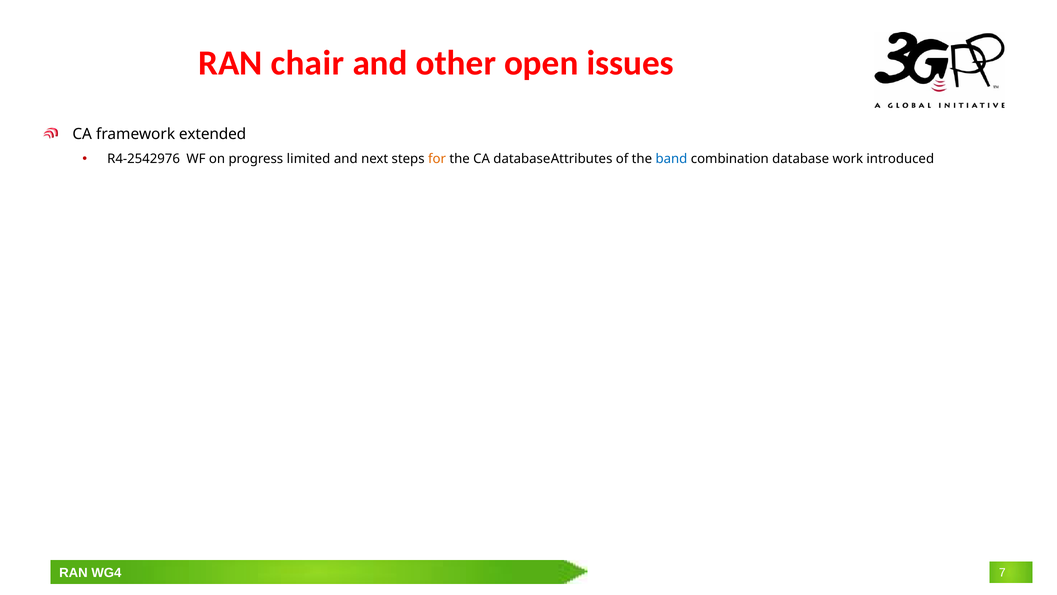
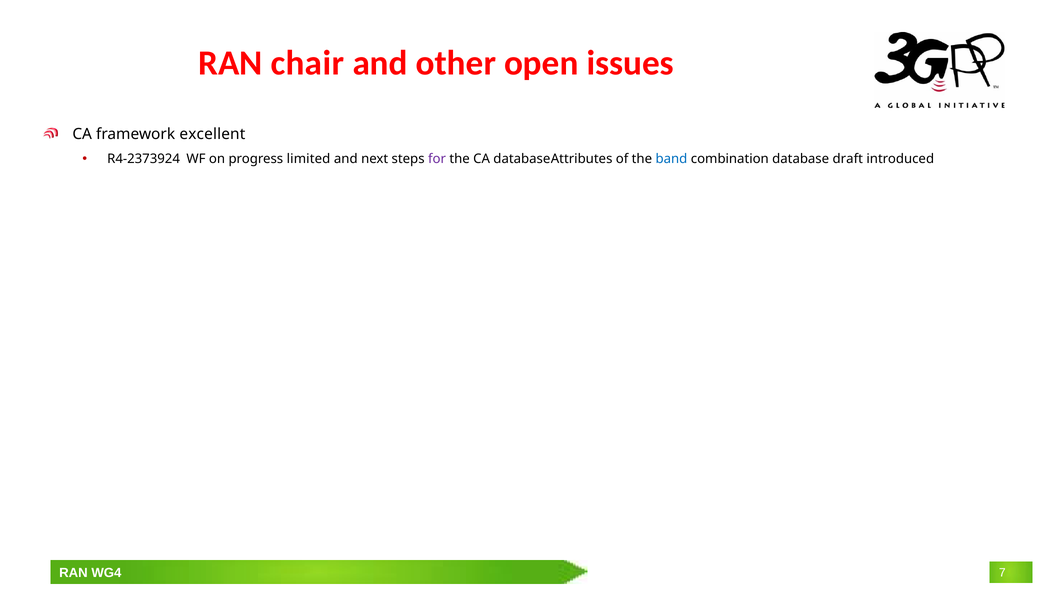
extended: extended -> excellent (212, 134)
R4-2542976: R4-2542976 -> R4-2373924 (144, 159)
for colour: orange -> purple (437, 159)
work: work -> draft (848, 159)
